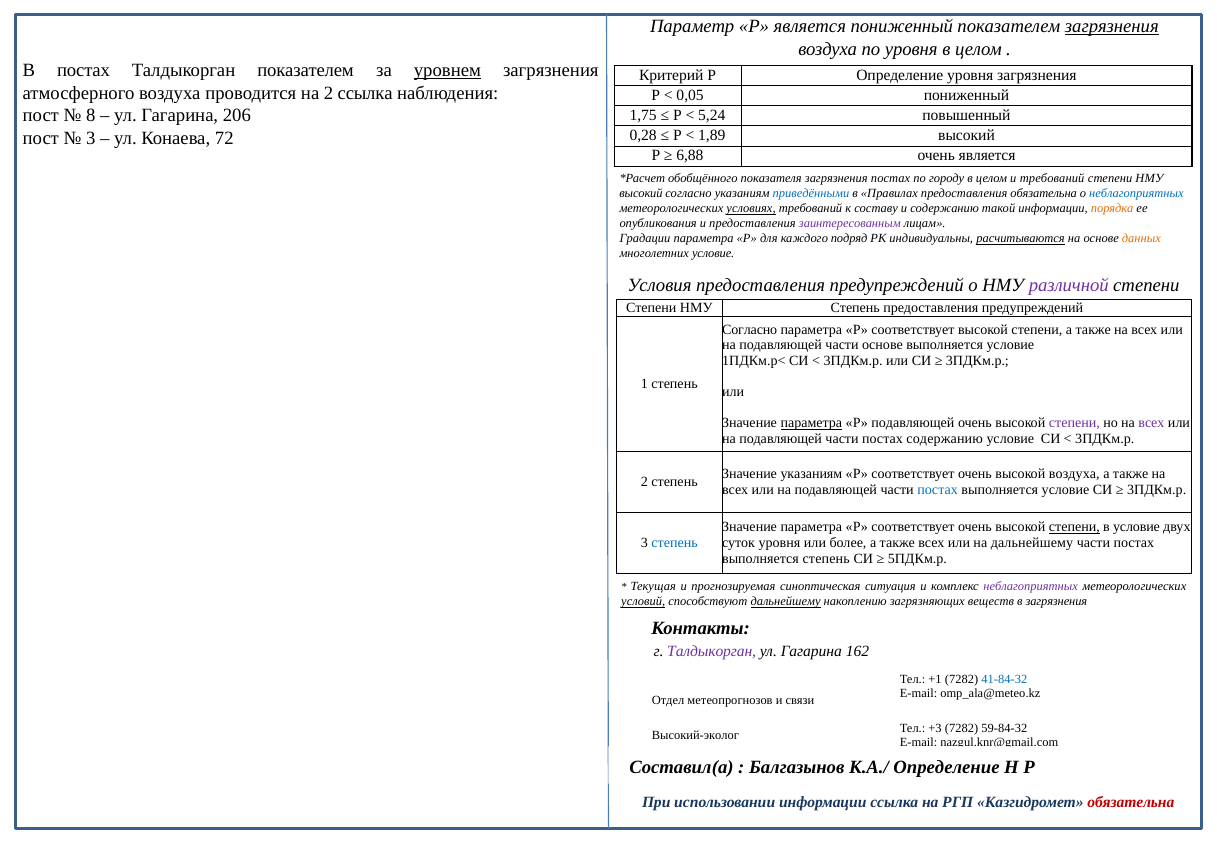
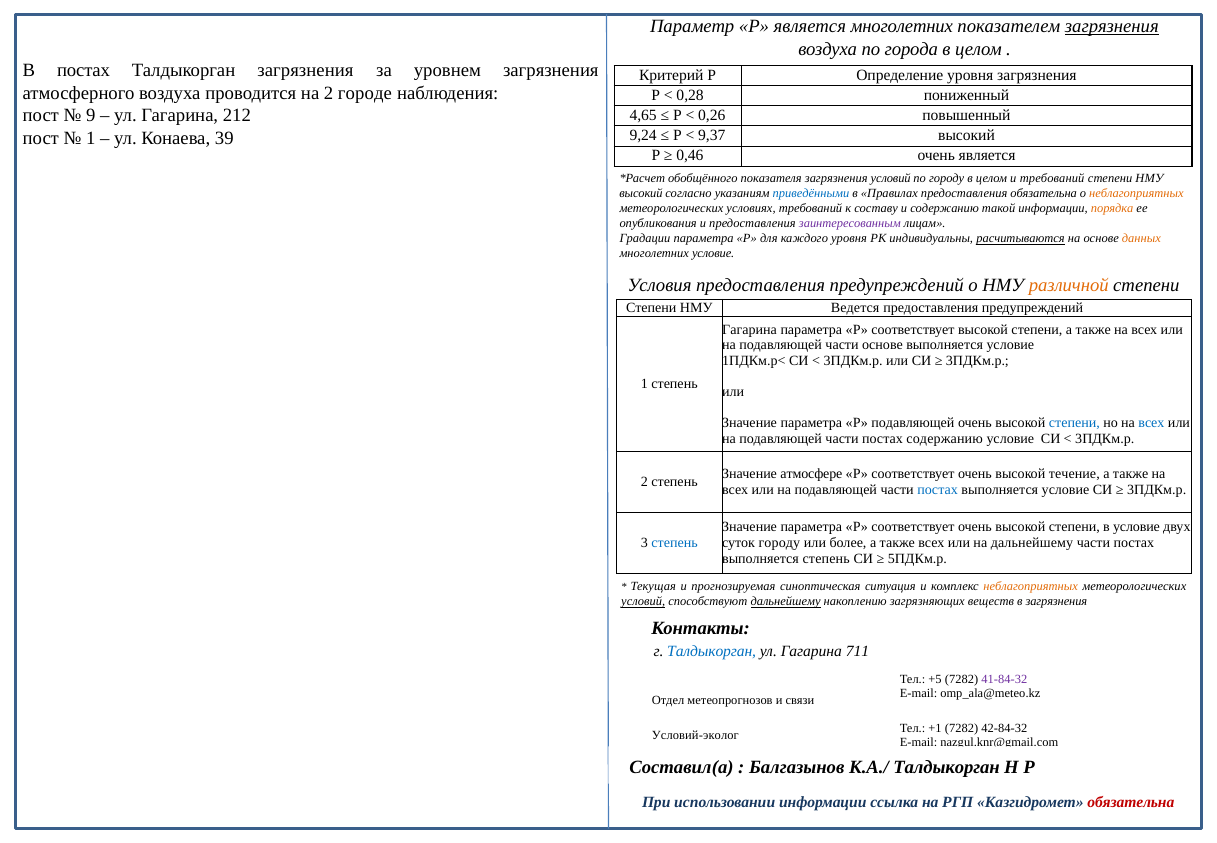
является пониженный: пониженный -> многолетних (902, 27)
по уровня: уровня -> города (911, 49)
Талдыкорган показателем: показателем -> загрязнения (305, 71)
уровнем underline: present -> none (447, 71)
2 ссылка: ссылка -> городе (365, 93)
0,05: 0,05 -> 0,28 (690, 95)
8: 8 -> 9 (91, 116)
206: 206 -> 212 (237, 116)
1,75: 1,75 -> 4,65 (643, 115)
5,24: 5,24 -> 0,26 (712, 115)
0,28: 0,28 -> 9,24 (643, 136)
1,89: 1,89 -> 9,37 (712, 136)
3: 3 -> 1 (91, 138)
72: 72 -> 39 (224, 138)
6,88: 6,88 -> 0,46 (690, 156)
загрязнения постах: постах -> условий (891, 179)
неблагоприятных colour: blue -> orange (1136, 194)
условиях underline: present -> none (751, 209)
каждого подряд: подряд -> уровня (849, 238)
различной colour: purple -> orange (1069, 285)
НМУ Степень: Степень -> Ведется (855, 308)
Согласно: Согласно -> Гагарина (750, 329)
параметра underline: present -> none (811, 423)
степени colour: purple -> blue (1074, 423)
всех colour: purple -> blue (1151, 423)
Значение указаниям: указаниям -> атмосфере (811, 474)
высокой воздуха: воздуха -> течение (1074, 474)
степени underline: present -> none (1074, 527)
суток уровня: уровня -> городу (779, 543)
неблагоприятных colour: purple -> orange (1031, 586)
Талдыкорган colour: purple -> blue (712, 651)
162: 162 -> 711 (857, 651)
+1: +1 -> +5 (935, 679)
41-84-32 colour: blue -> purple (1004, 679)
+3: +3 -> +1 (935, 728)
59-84-32: 59-84-32 -> 42-84-32 (1004, 728)
Высокий-эколог: Высокий-эколог -> Условий-эколог (695, 735)
К.А./ Определение: Определение -> Талдыкорган (947, 767)
